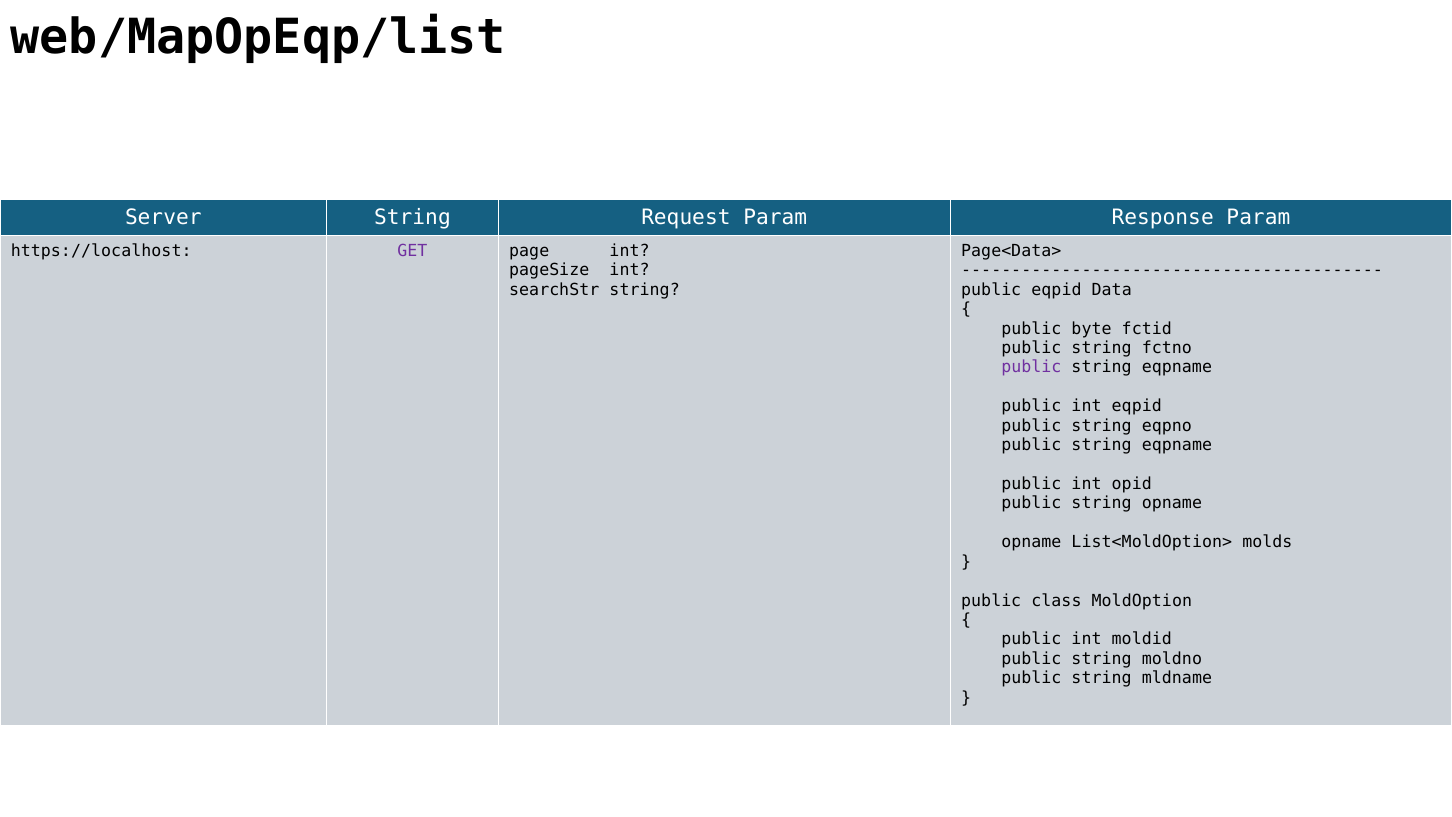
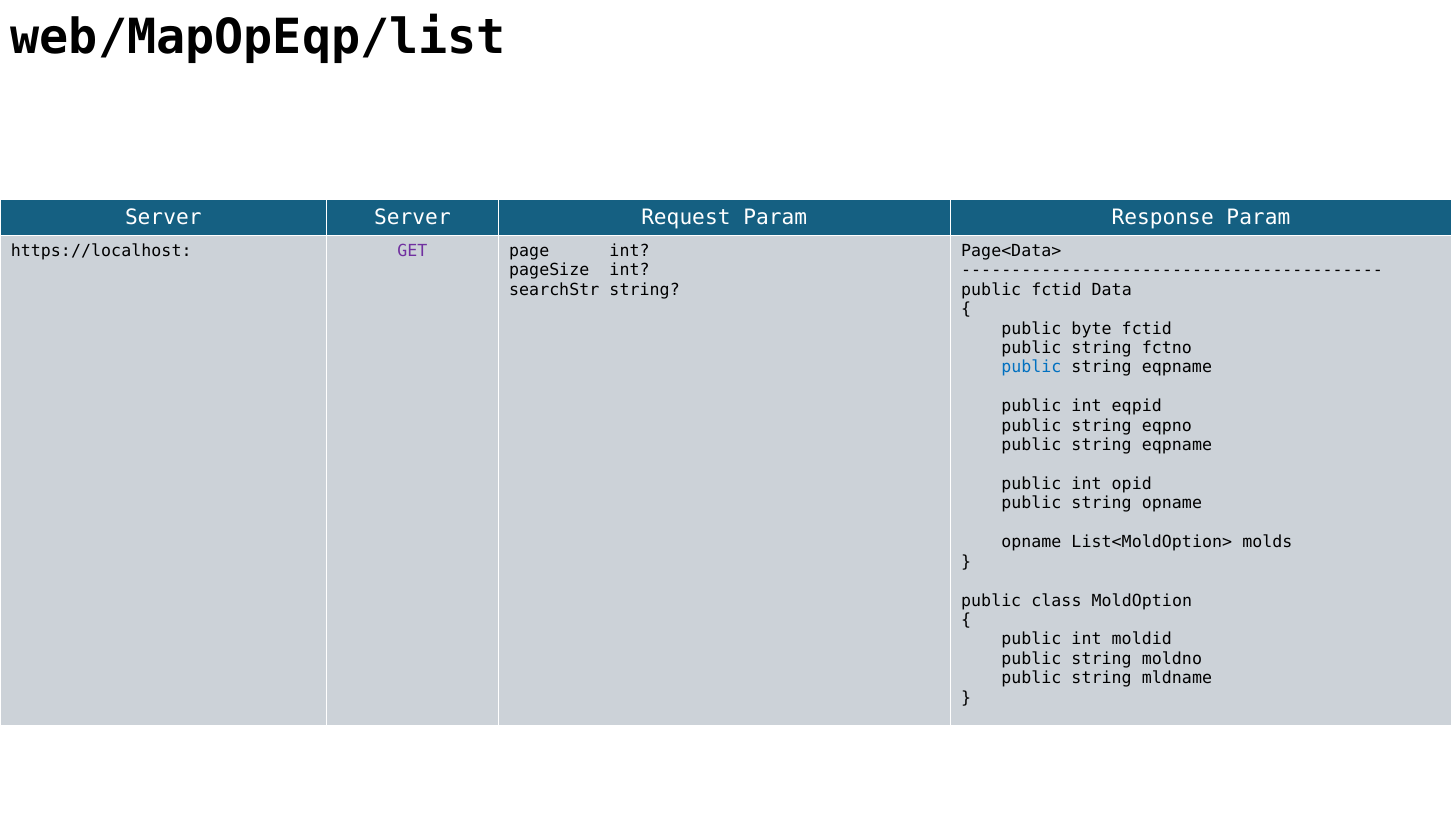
Server String: String -> Server (412, 217)
public eqpid: eqpid -> fctid (1056, 290)
public colour: purple -> blue (1031, 367)
